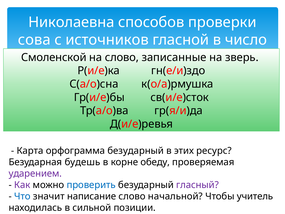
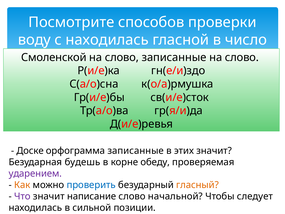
Николаевна: Николаевна -> Посмотрите (71, 22)
сова: сова -> воду (34, 40)
с источников: источников -> находилась (107, 40)
записанные на зверь: зверь -> слово (242, 57)
Карта: Карта -> Доске (30, 151)
орфограмма безударный: безударный -> записанные (136, 151)
этих ресурс: ресурс -> значит (214, 151)
Как colour: purple -> orange (22, 185)
гласный colour: purple -> orange (197, 185)
Что colour: blue -> purple (22, 196)
учитель: учитель -> следует (255, 196)
